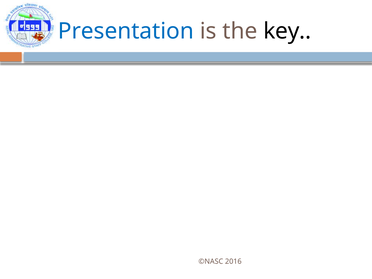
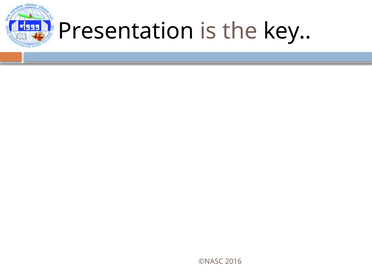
Presentation colour: blue -> black (126, 31)
